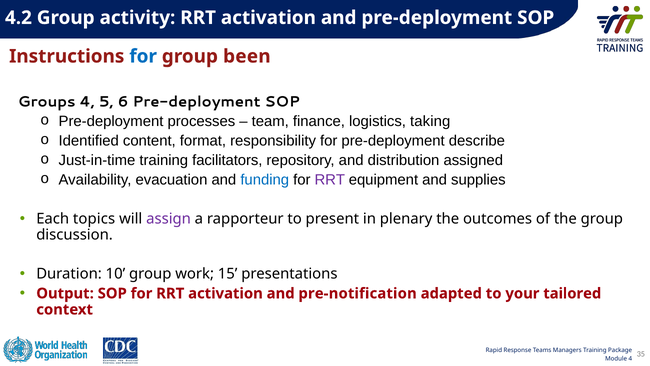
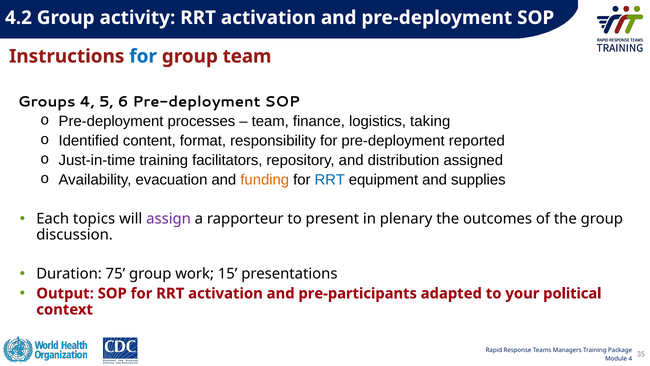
group been: been -> team (247, 56)
describe: describe -> reported (477, 141)
funding colour: blue -> orange (265, 180)
RRT colour: purple -> blue (330, 180)
10: 10 -> 75 (115, 274)
pre-notification: pre-notification -> pre-participants (358, 293)
tailored: tailored -> political (572, 293)
